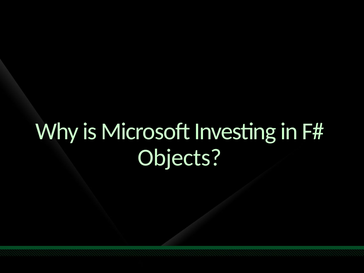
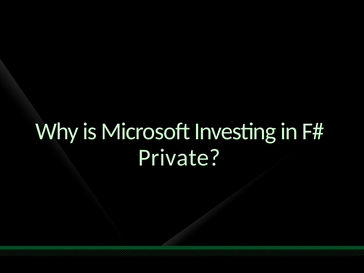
Objects: Objects -> Private (179, 158)
